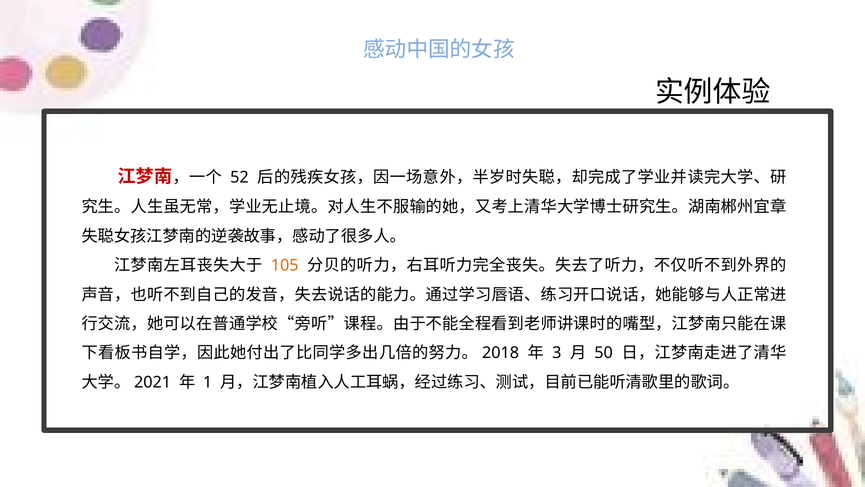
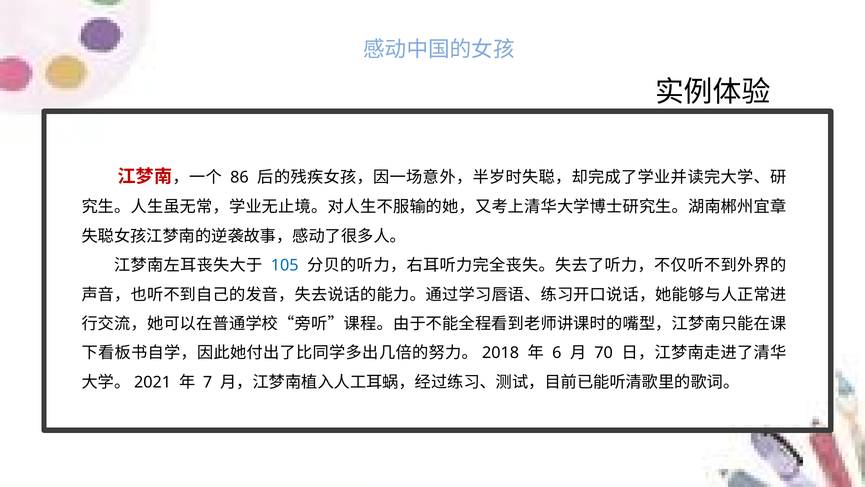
52: 52 -> 86 (239, 177)
105 colour: orange -> blue (285, 265)
3: 3 -> 6 (557, 353)
50: 50 -> 70 (604, 353)
1: 1 -> 7 (208, 382)
